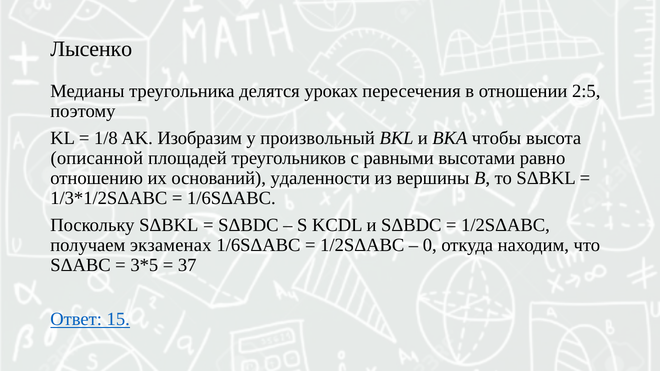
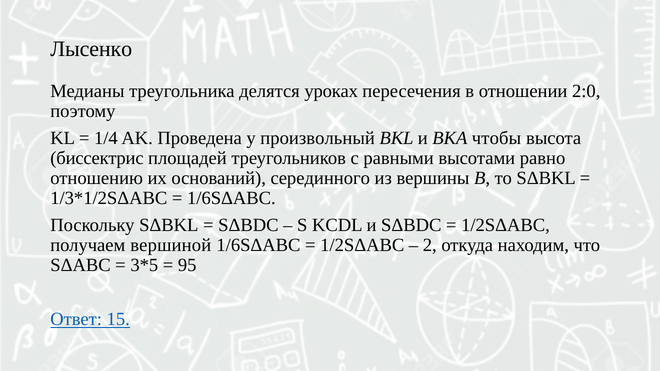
2:5: 2:5 -> 2:0 (586, 91)
1/8: 1/8 -> 1/4 (106, 138)
Изобразим: Изобразим -> Проведена (200, 138)
описанной: описанной -> биссектрис (97, 158)
удаленности: удаленности -> серединного (320, 178)
экзаменах: экзаменах -> вершиной (171, 245)
0: 0 -> 2 (430, 245)
37: 37 -> 95 (187, 265)
